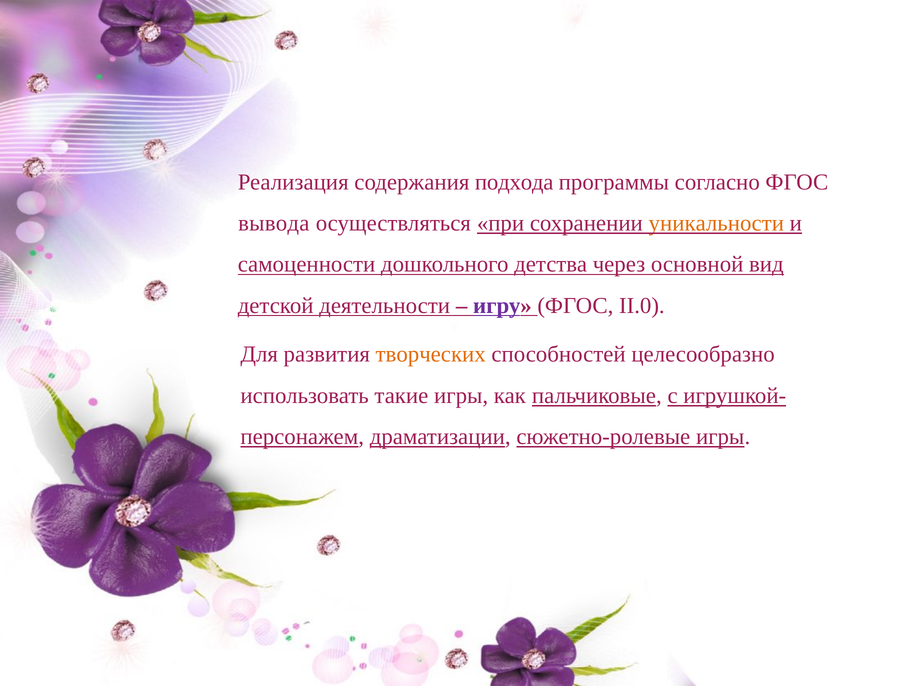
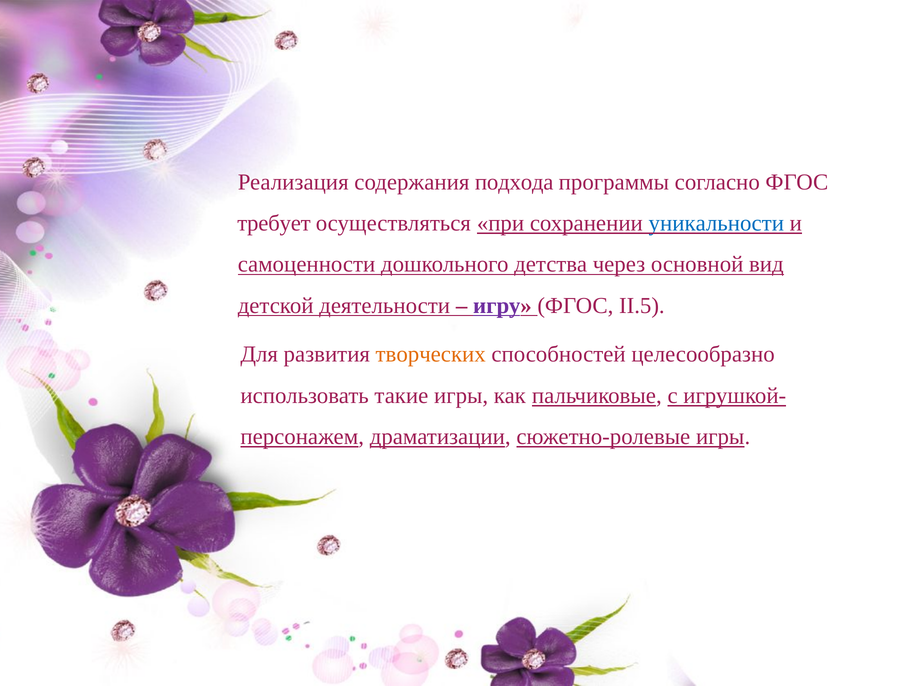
вывода: вывода -> требует (274, 223)
уникальности colour: orange -> blue (716, 223)
II.0: II.0 -> II.5 (642, 306)
